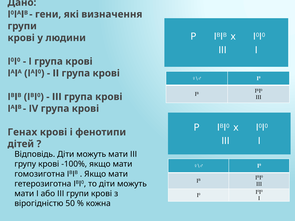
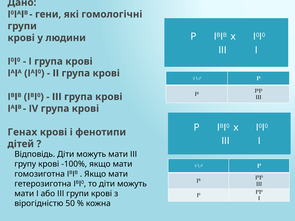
визначення: визначення -> гомологічні (112, 14)
